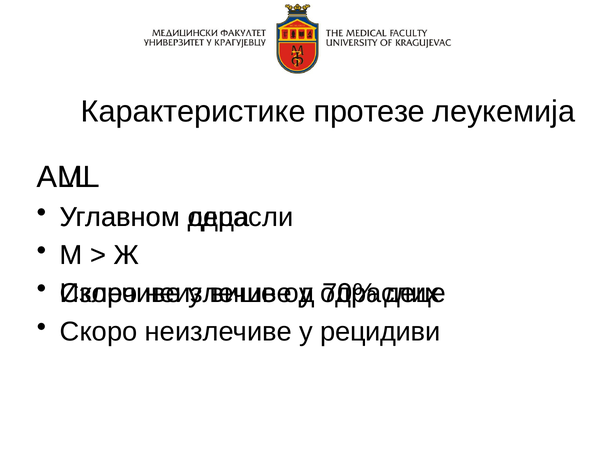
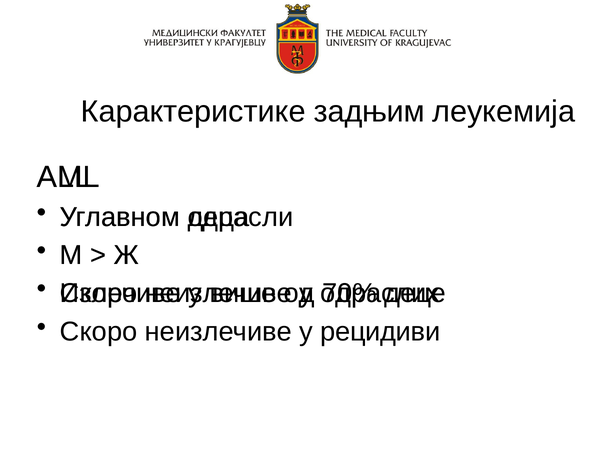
протезе: протезе -> задњим (369, 112)
